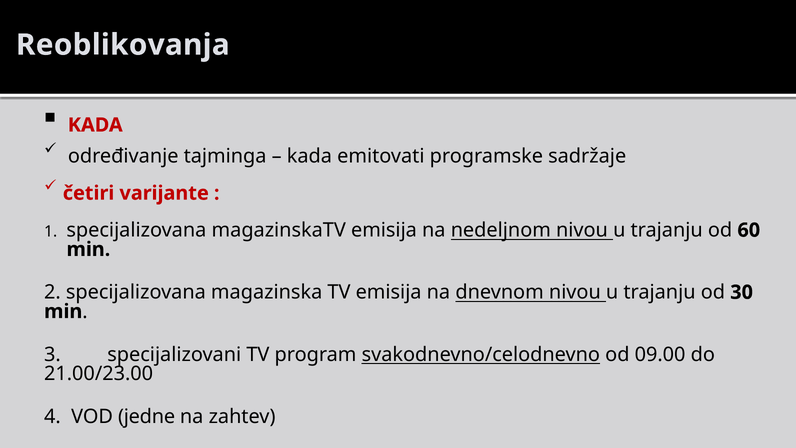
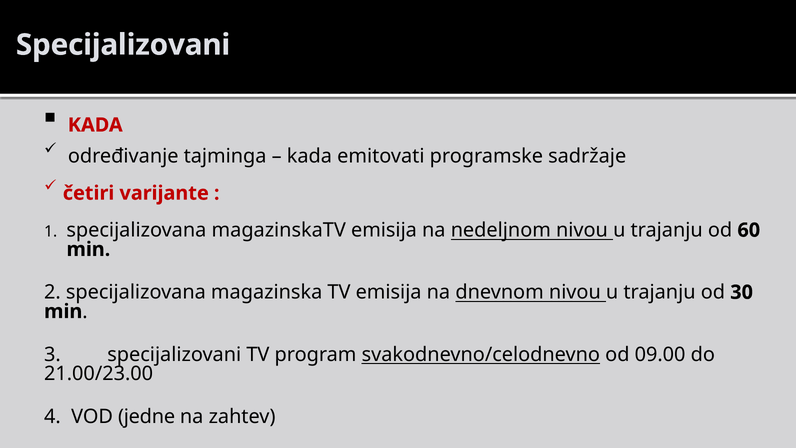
Reoblikovanja: Reoblikovanja -> Specijalizovani (123, 45)
